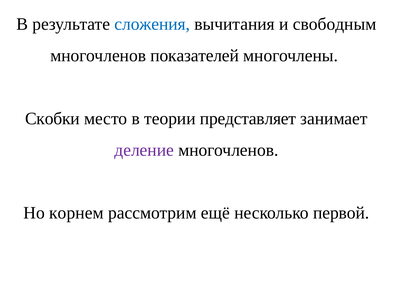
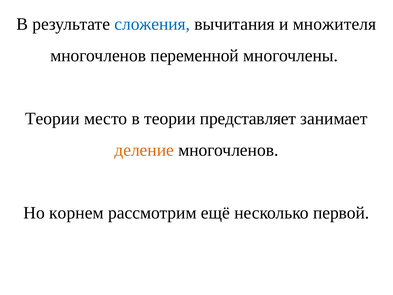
свободным: свободным -> множителя (335, 24)
показателей: показателей -> переменной (195, 56)
Скобки: Скобки -> Теории (52, 118)
деление colour: purple -> orange (144, 150)
